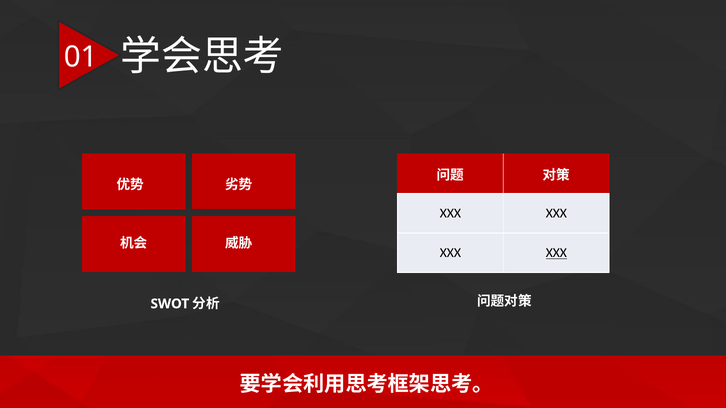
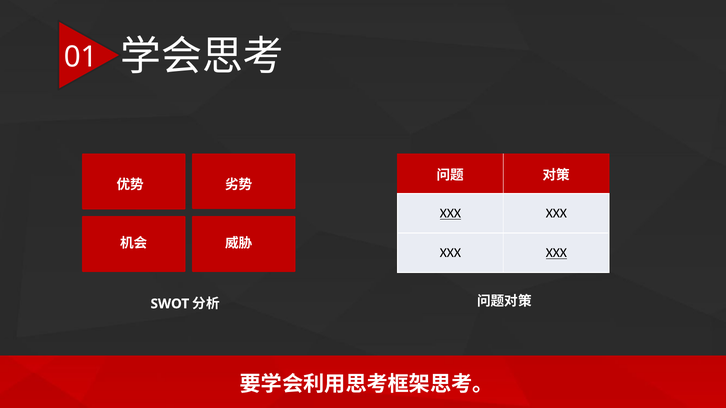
XXX underline: none -> present (450, 214)
